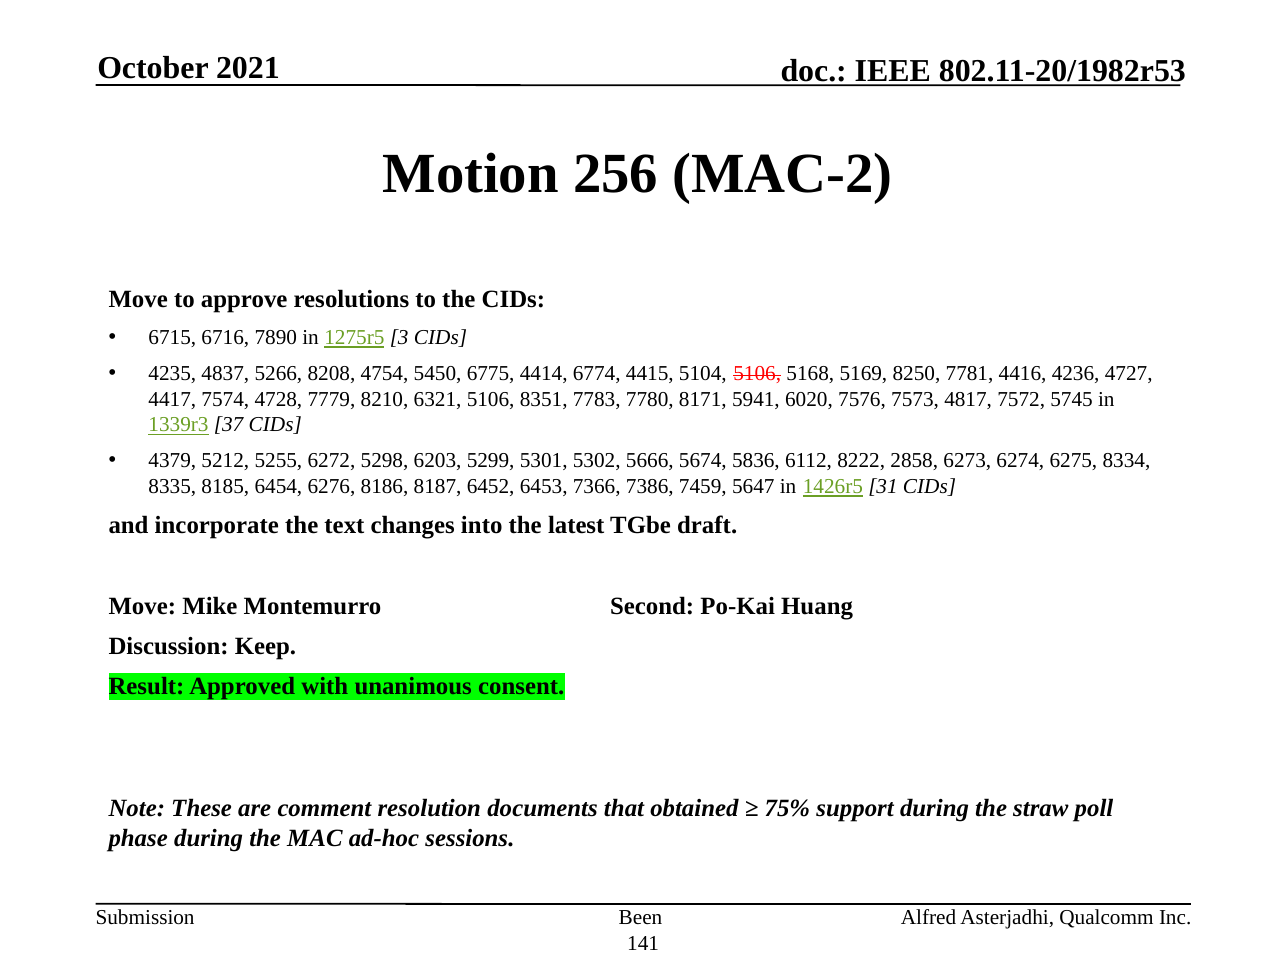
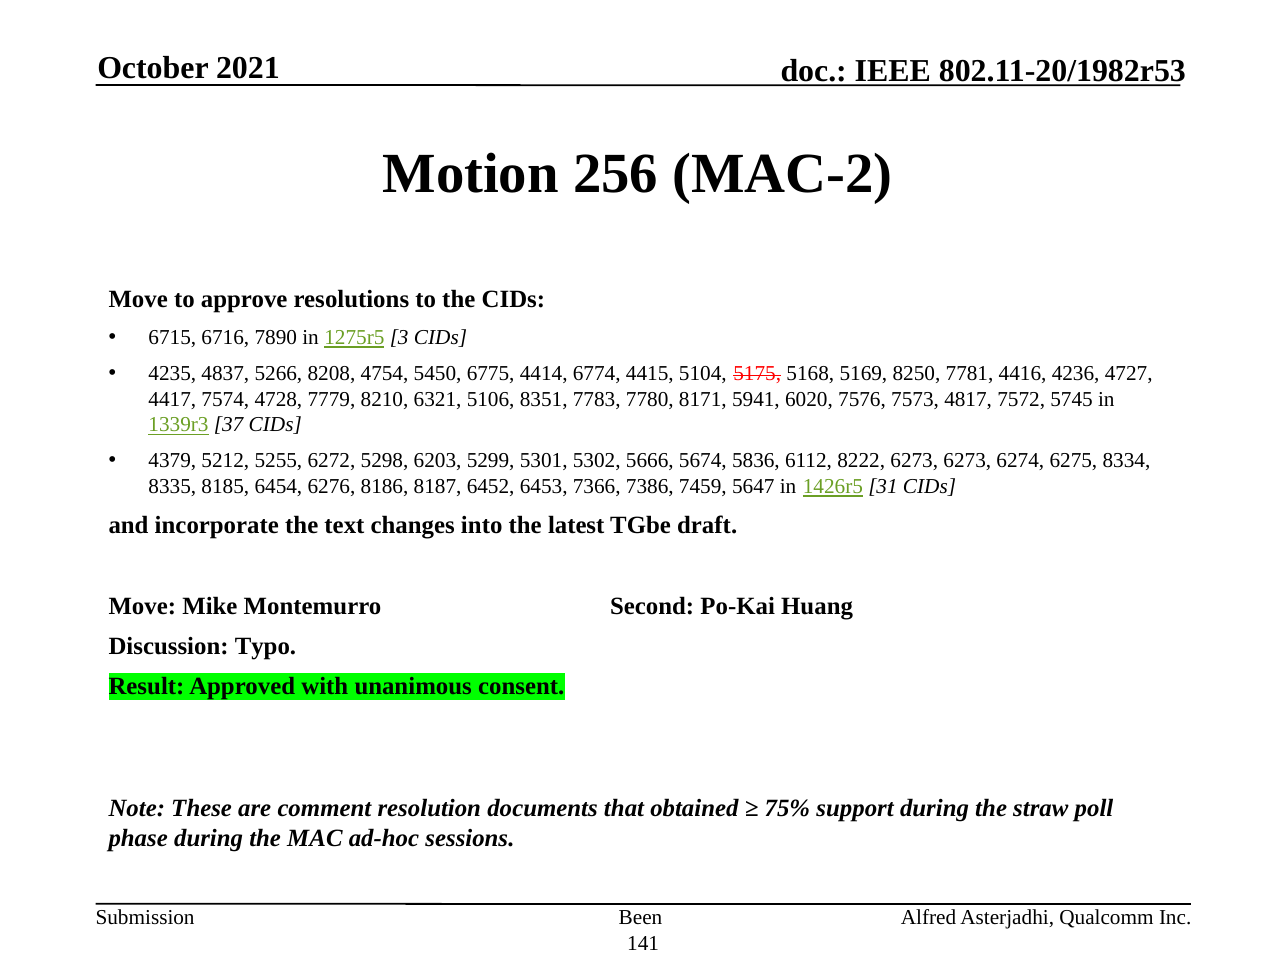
5104 5106: 5106 -> 5175 (757, 374)
8222 2858: 2858 -> 6273 (914, 461)
Keep: Keep -> Typo (265, 646)
